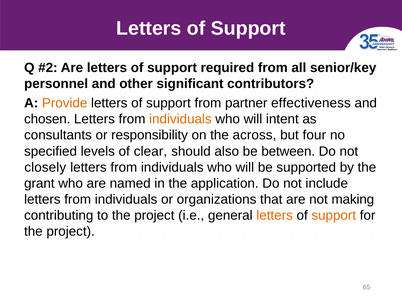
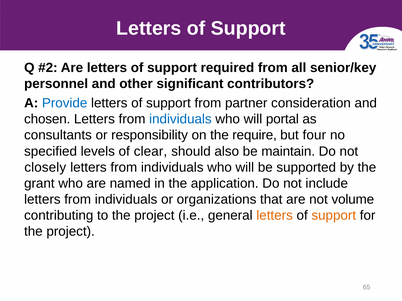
Provide colour: orange -> blue (65, 103)
effectiveness: effectiveness -> consideration (311, 103)
individuals colour: orange -> blue (180, 119)
intent: intent -> portal (282, 119)
across: across -> require (255, 135)
between: between -> maintain (288, 152)
making: making -> volume (353, 200)
